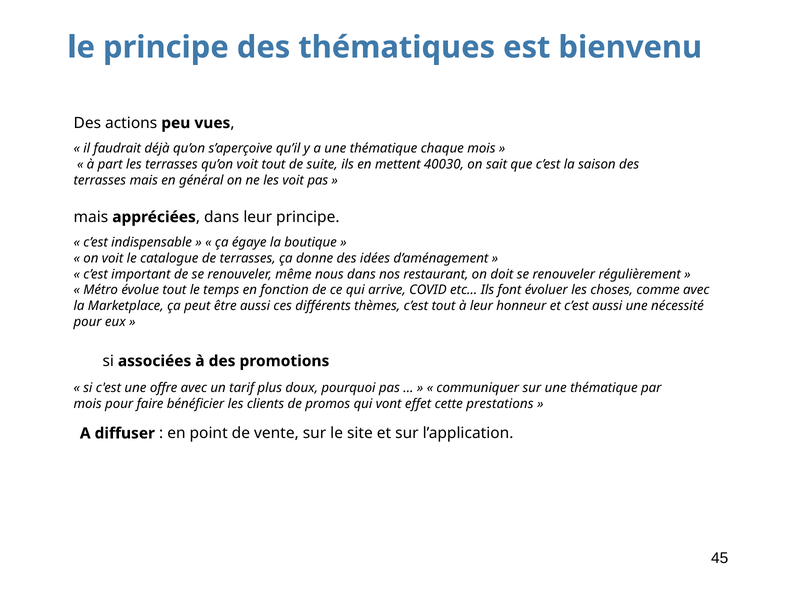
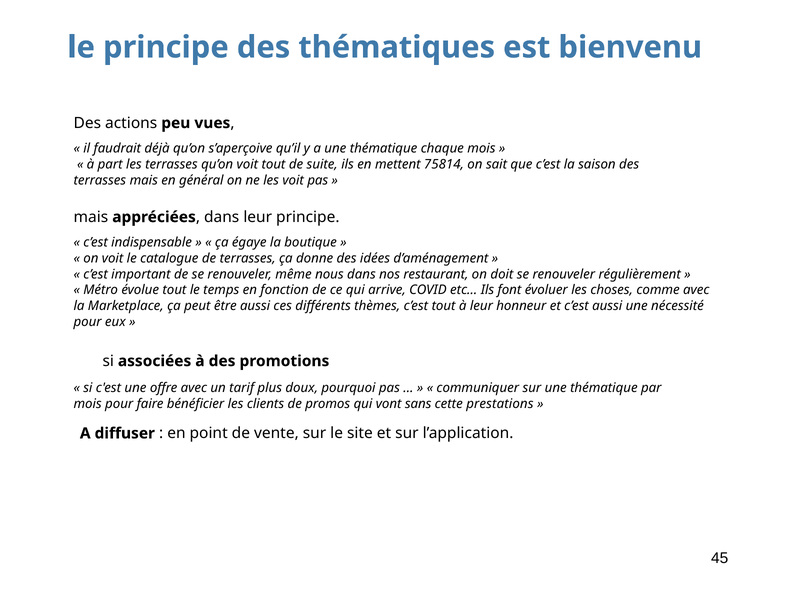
40030: 40030 -> 75814 (444, 164)
effet: effet -> sans (418, 404)
